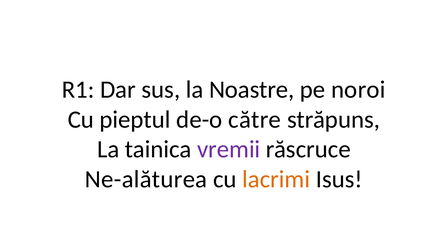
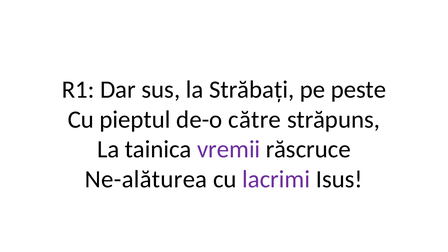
Noastre: Noastre -> Străbați (252, 90)
noroi: noroi -> peste (359, 90)
lacrimi colour: orange -> purple (276, 179)
